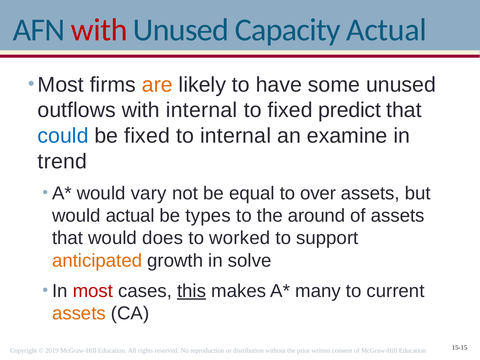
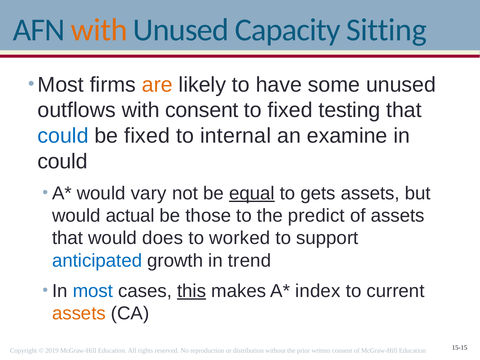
with colour: red -> orange (99, 30)
Capacity Actual: Actual -> Sitting (386, 30)
with internal: internal -> consent (202, 110)
predict: predict -> testing (350, 110)
trend: trend -> could (63, 161)
equal underline: none -> present (252, 193)
over: over -> gets (318, 193)
types: types -> those (208, 216)
around: around -> predict (316, 216)
anticipated colour: orange -> blue (97, 261)
solve: solve -> trend (250, 261)
most colour: red -> blue (93, 291)
many: many -> index (318, 291)
